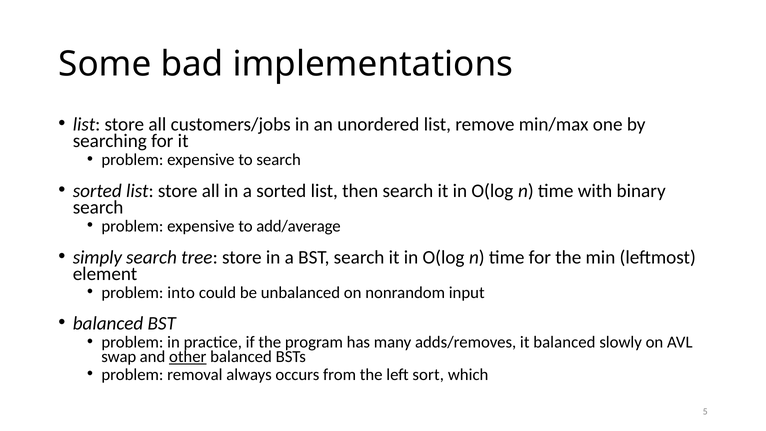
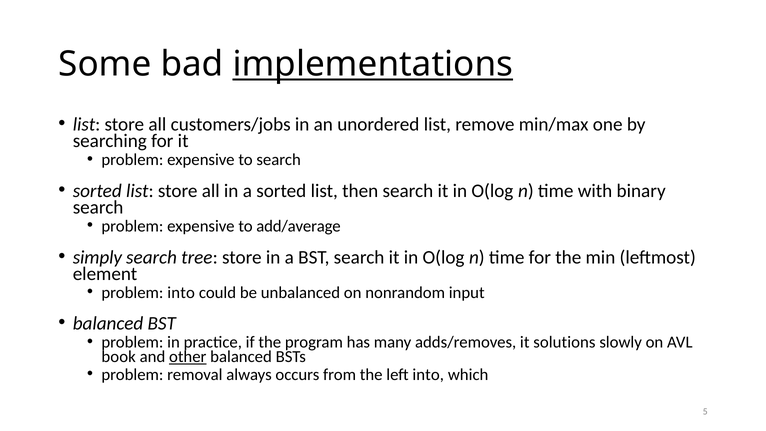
implementations underline: none -> present (373, 64)
it balanced: balanced -> solutions (564, 342)
swap: swap -> book (119, 357)
left sort: sort -> into (428, 374)
